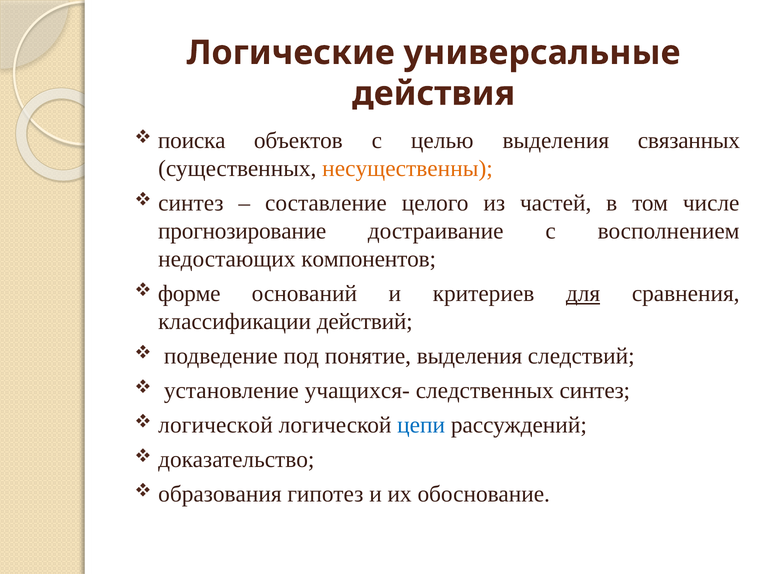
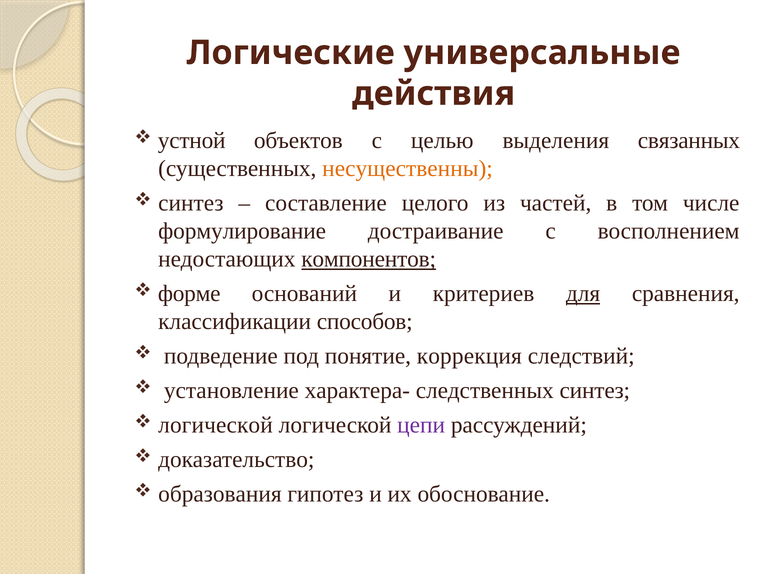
поиска: поиска -> устной (192, 141)
прогнозирование: прогнозирование -> формулирование (242, 231)
компонентов underline: none -> present (369, 259)
действий: действий -> способов (365, 322)
понятие выделения: выделения -> коррекция (469, 356)
учащихся-: учащихся- -> характера- (357, 390)
цепи colour: blue -> purple (421, 425)
